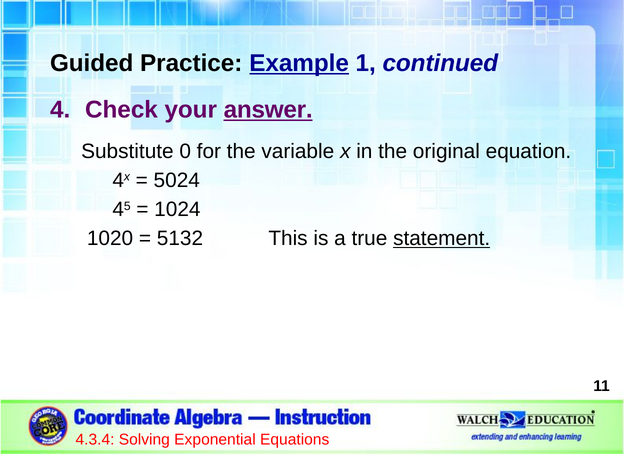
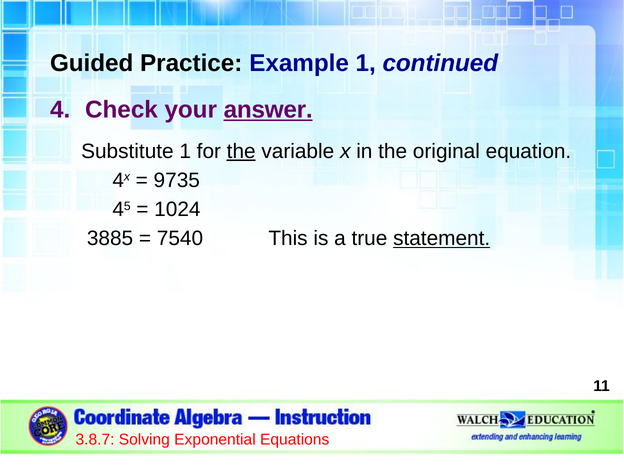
Example underline: present -> none (299, 63)
Substitute 0: 0 -> 1 (185, 151)
the underline: none -> present (241, 151)
5024: 5024 -> 9735 (177, 180)
1020: 1020 -> 3885 (110, 239)
5132: 5132 -> 7540 (180, 239)
4.3.4: 4.3.4 -> 3.8.7 (95, 440)
